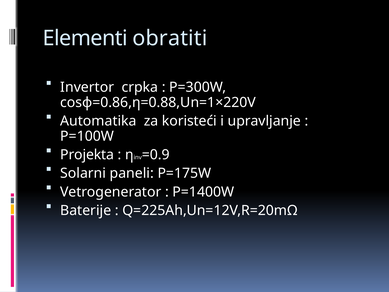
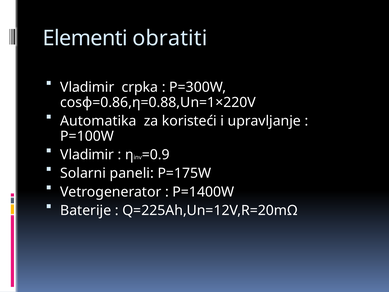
Invertor: Invertor -> Vladimir (87, 87)
Projekta: Projekta -> Vladimir (87, 155)
